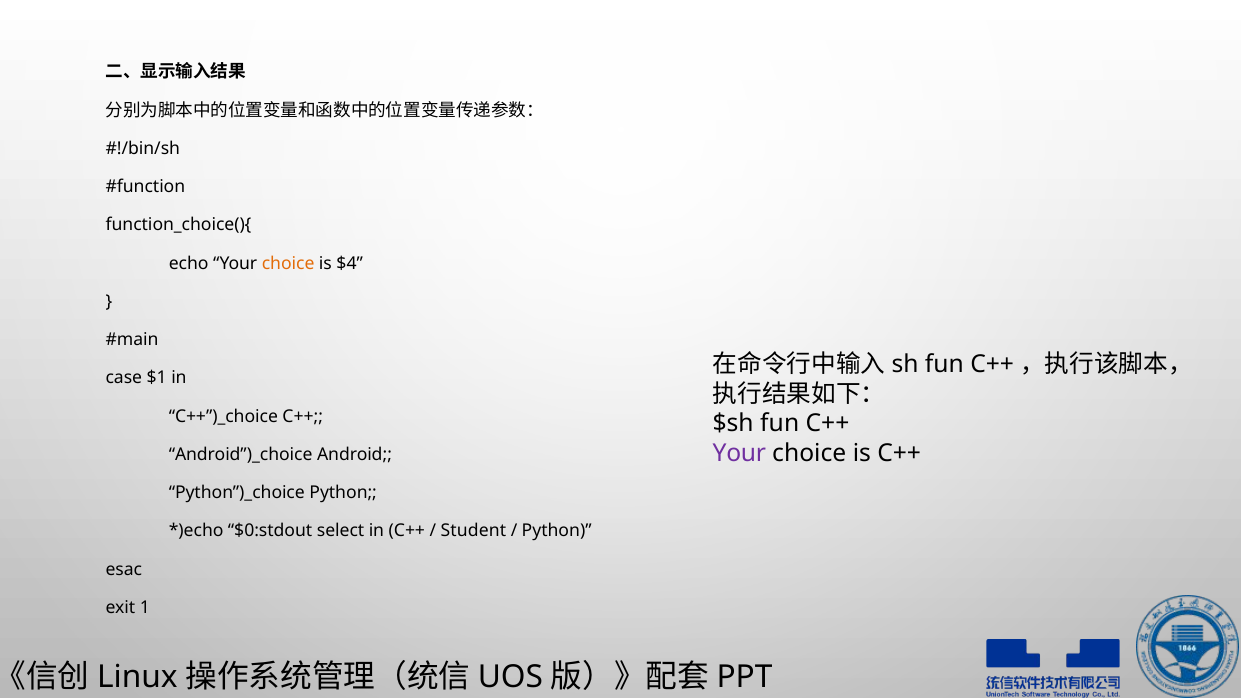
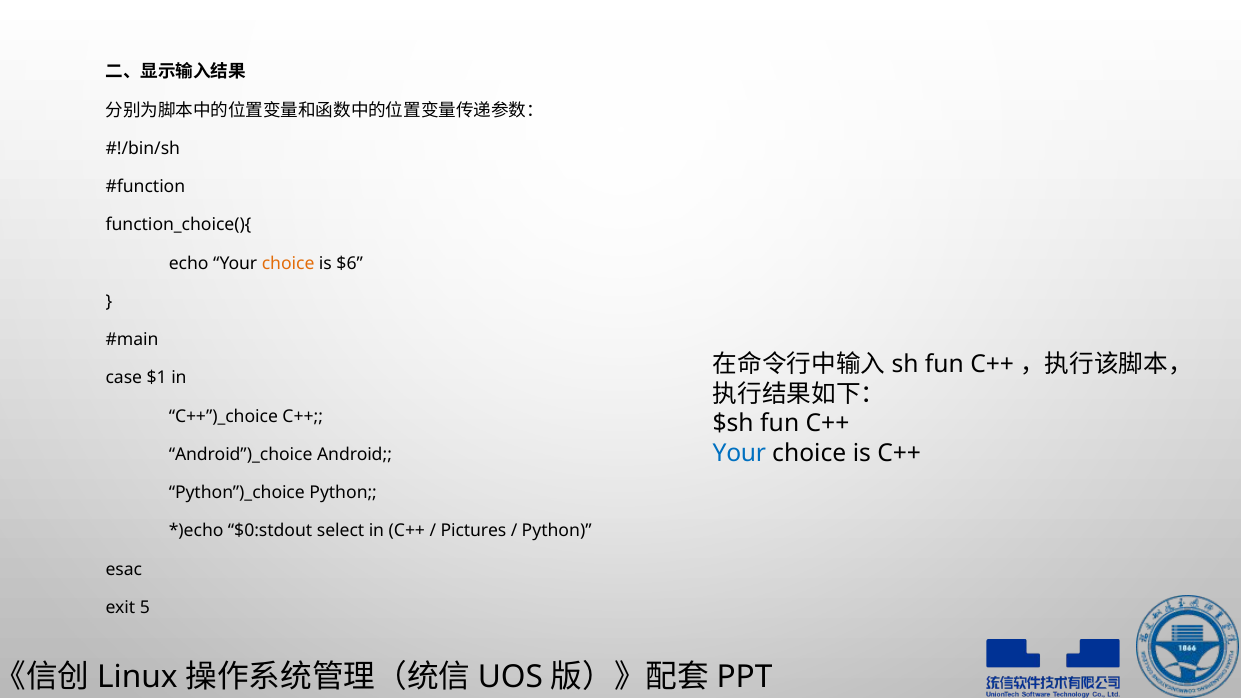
$4: $4 -> $6 (350, 263)
Your colour: purple -> blue (739, 454)
Student: Student -> Pictures (474, 531)
1: 1 -> 5 (145, 608)
